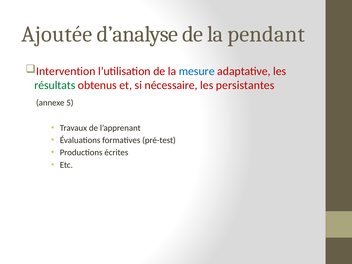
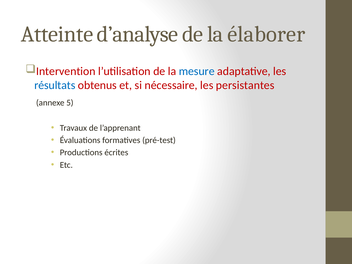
Ajoutée: Ajoutée -> Atteinte (57, 34)
pendant: pendant -> élaborer (266, 34)
résultats colour: green -> blue (55, 85)
